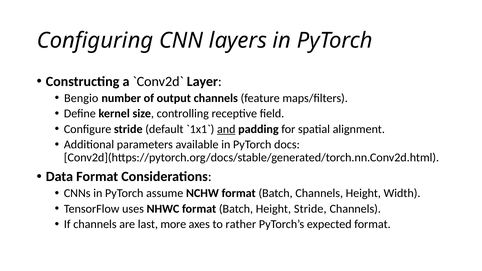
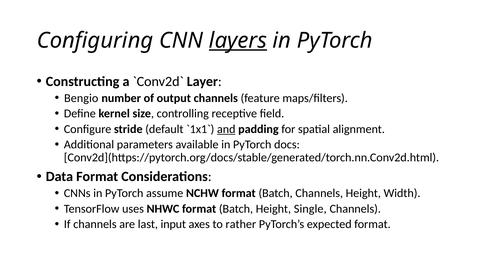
layers underline: none -> present (238, 40)
Height Stride: Stride -> Single (310, 209)
more: more -> input (173, 224)
